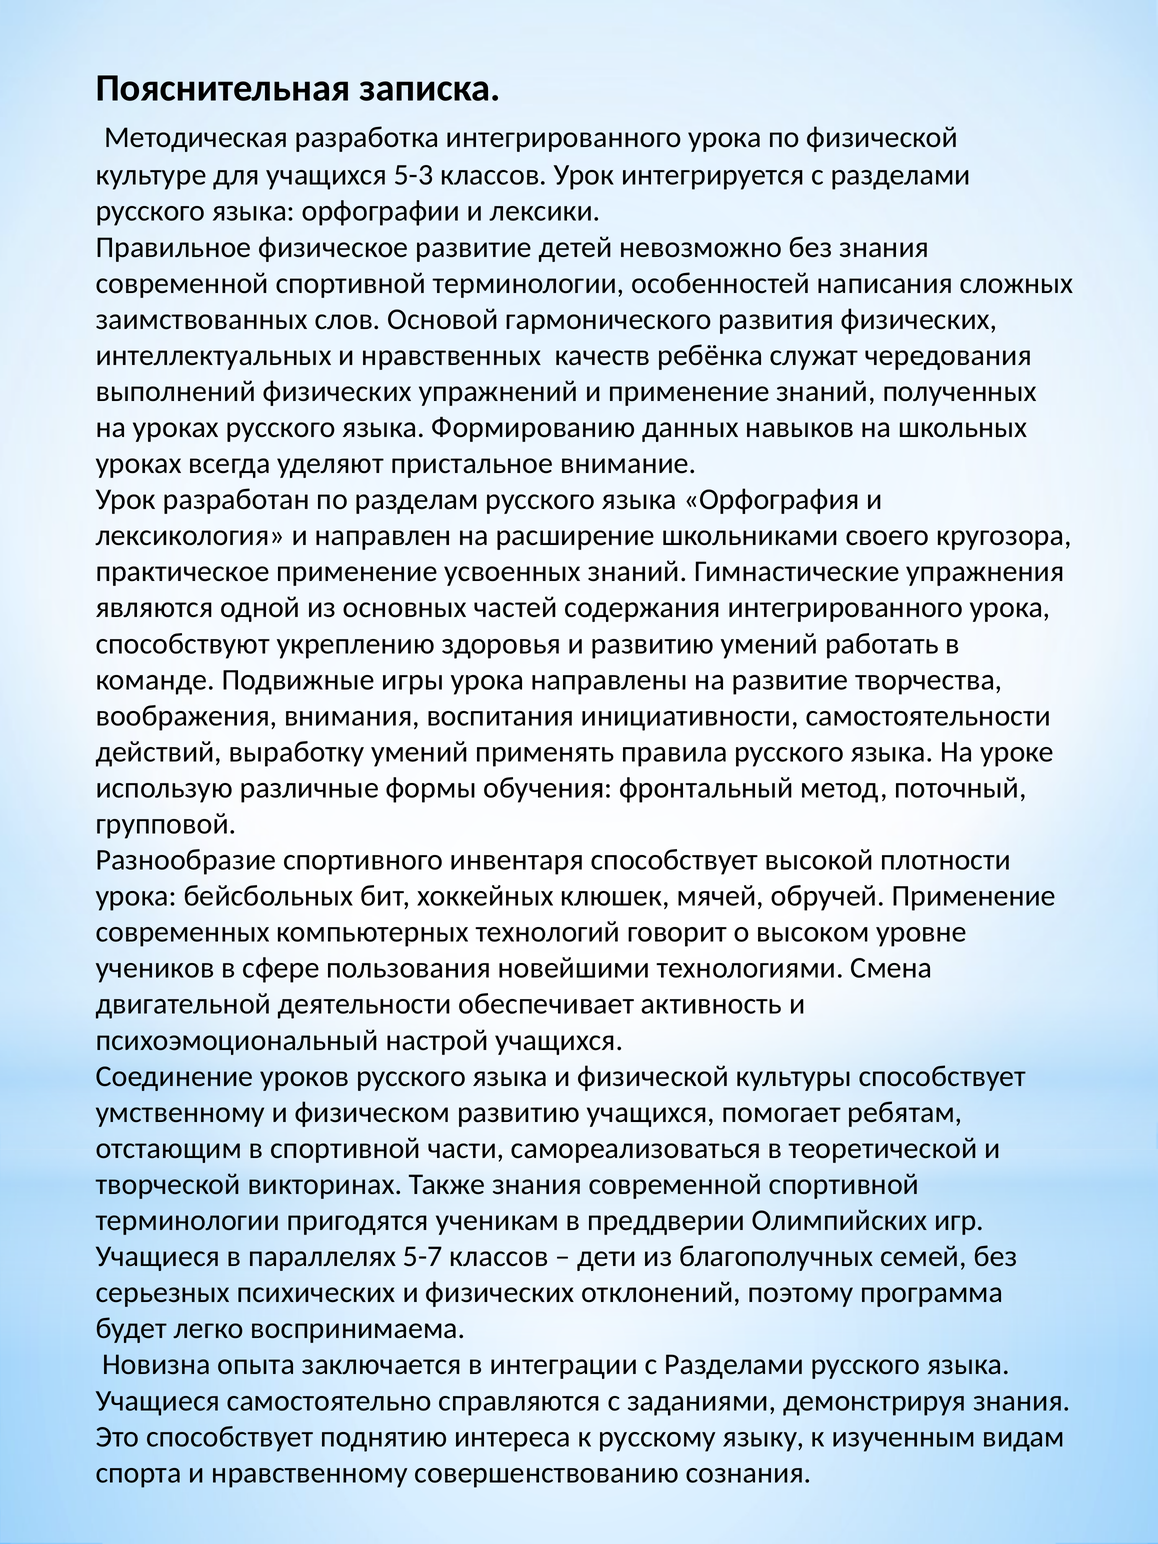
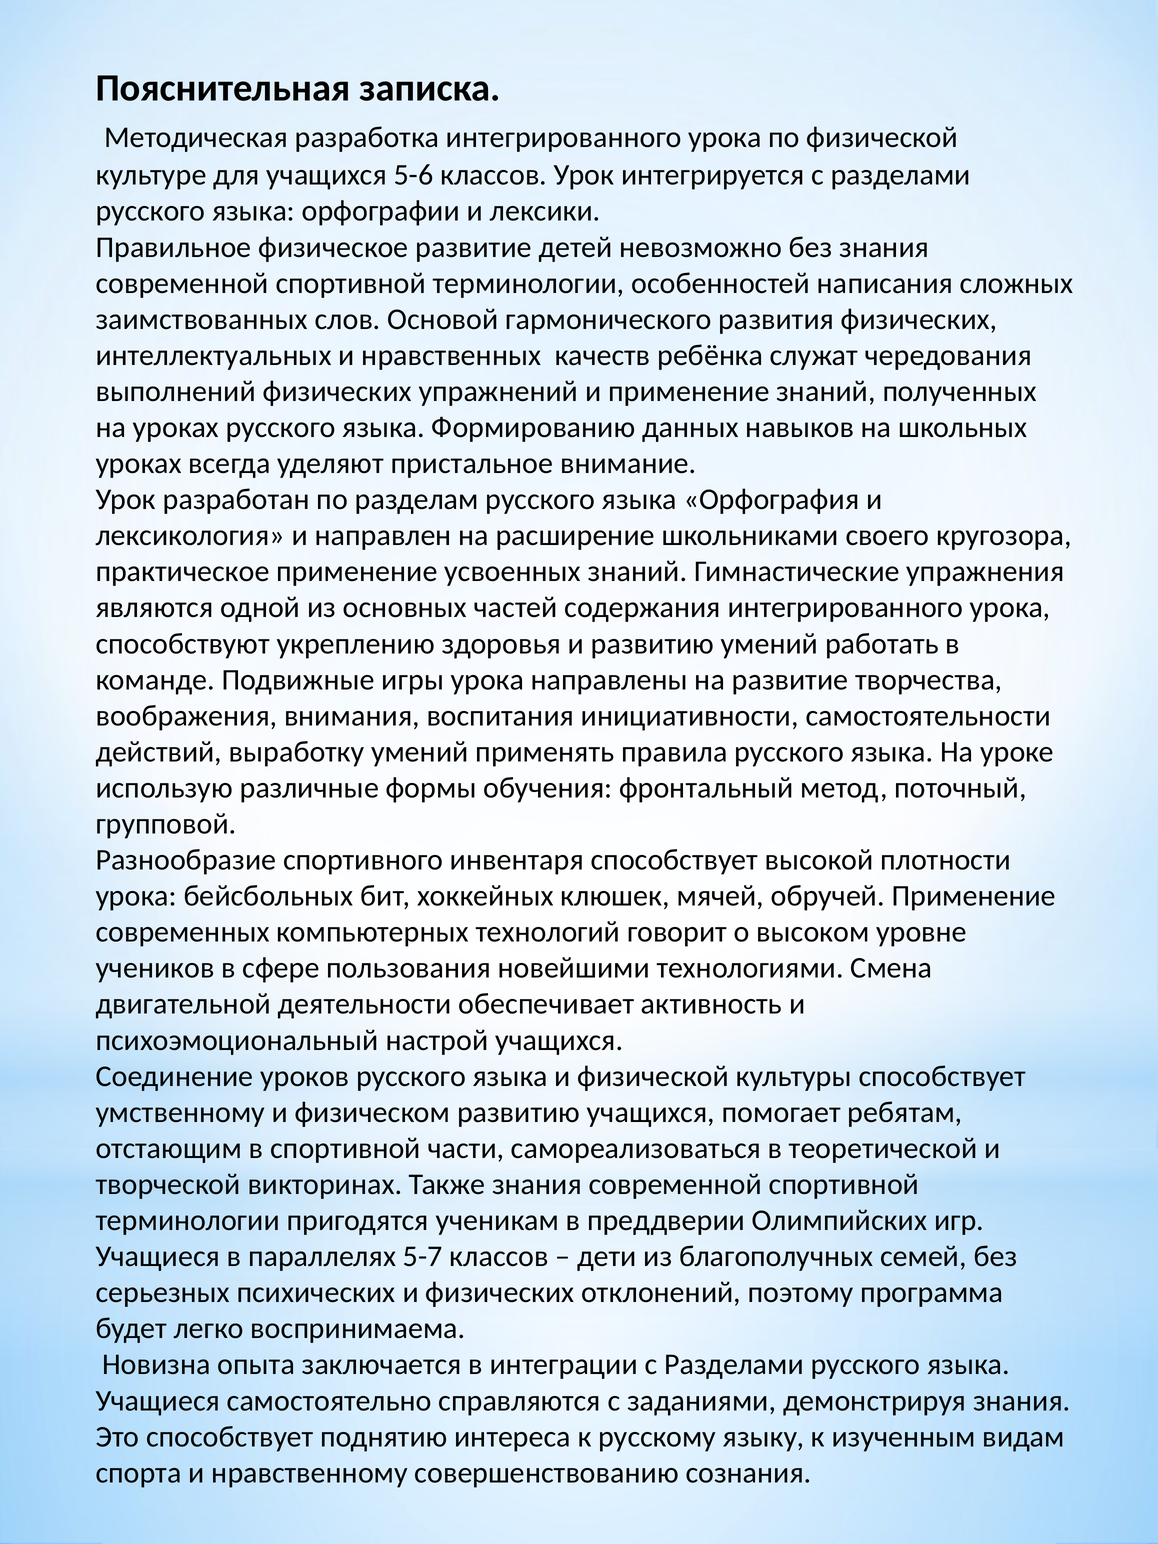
5-3: 5-3 -> 5-6 (413, 175)
